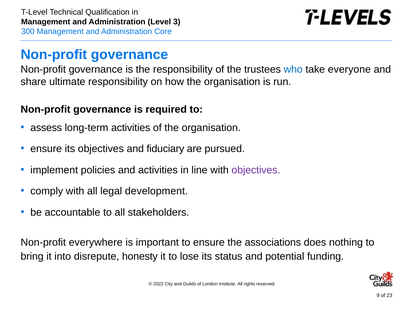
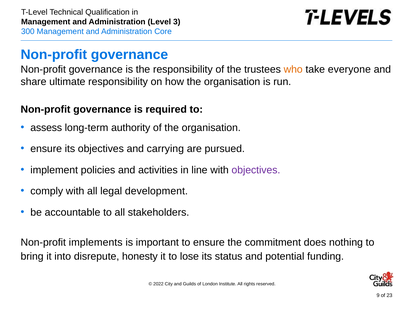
who colour: blue -> orange (293, 70)
long-term activities: activities -> authority (131, 128)
fiduciary: fiduciary -> carrying (165, 149)
everywhere: everywhere -> implements (96, 243)
associations: associations -> commitment (273, 243)
